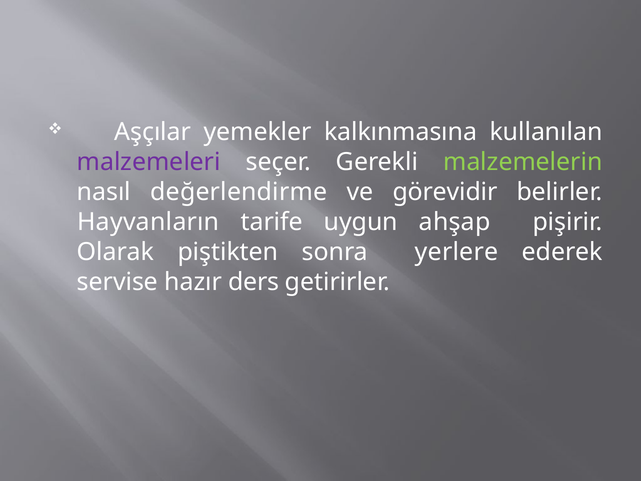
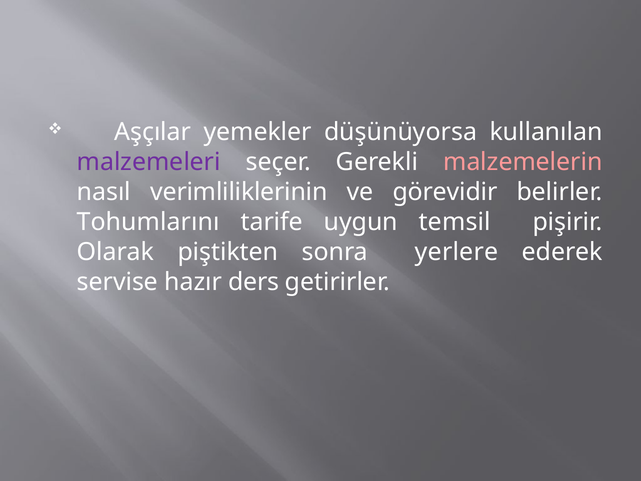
kalkınmasına: kalkınmasına -> düşünüyorsa (401, 132)
malzemelerin colour: light green -> pink (523, 162)
değerlendirme: değerlendirme -> verimliliklerinin (239, 192)
Hayvanların: Hayvanların -> Tohumlarını (148, 222)
ahşap: ahşap -> temsil (455, 222)
